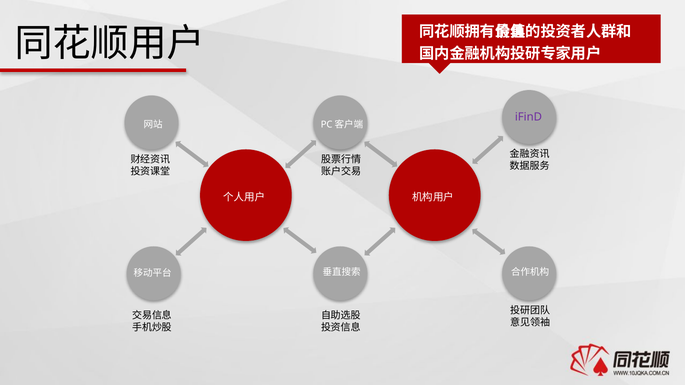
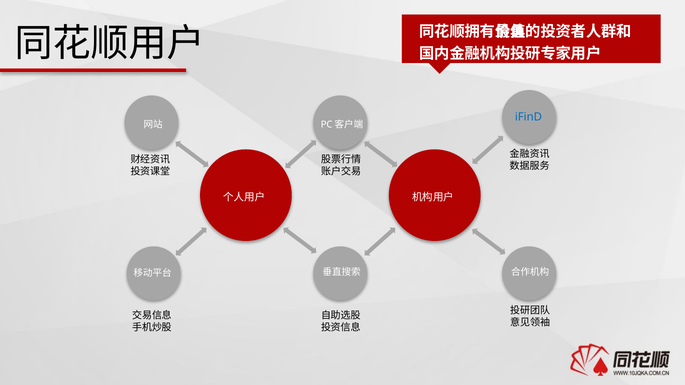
iFinD colour: purple -> blue (528, 117)
